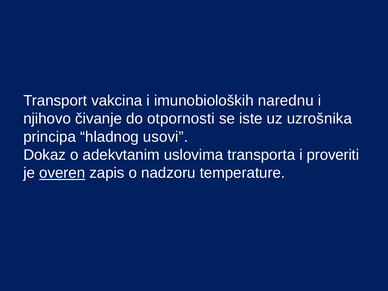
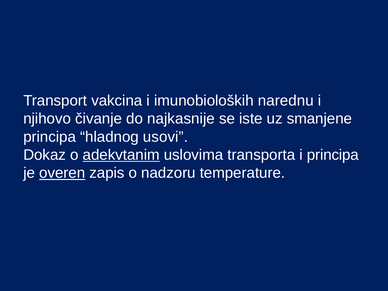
otpornosti: otpornosti -> najkasnije (181, 119)
uzrošnika: uzrošnika -> smanjene (319, 119)
adekvtanim underline: none -> present (121, 155)
i proveriti: proveriti -> principa (333, 155)
